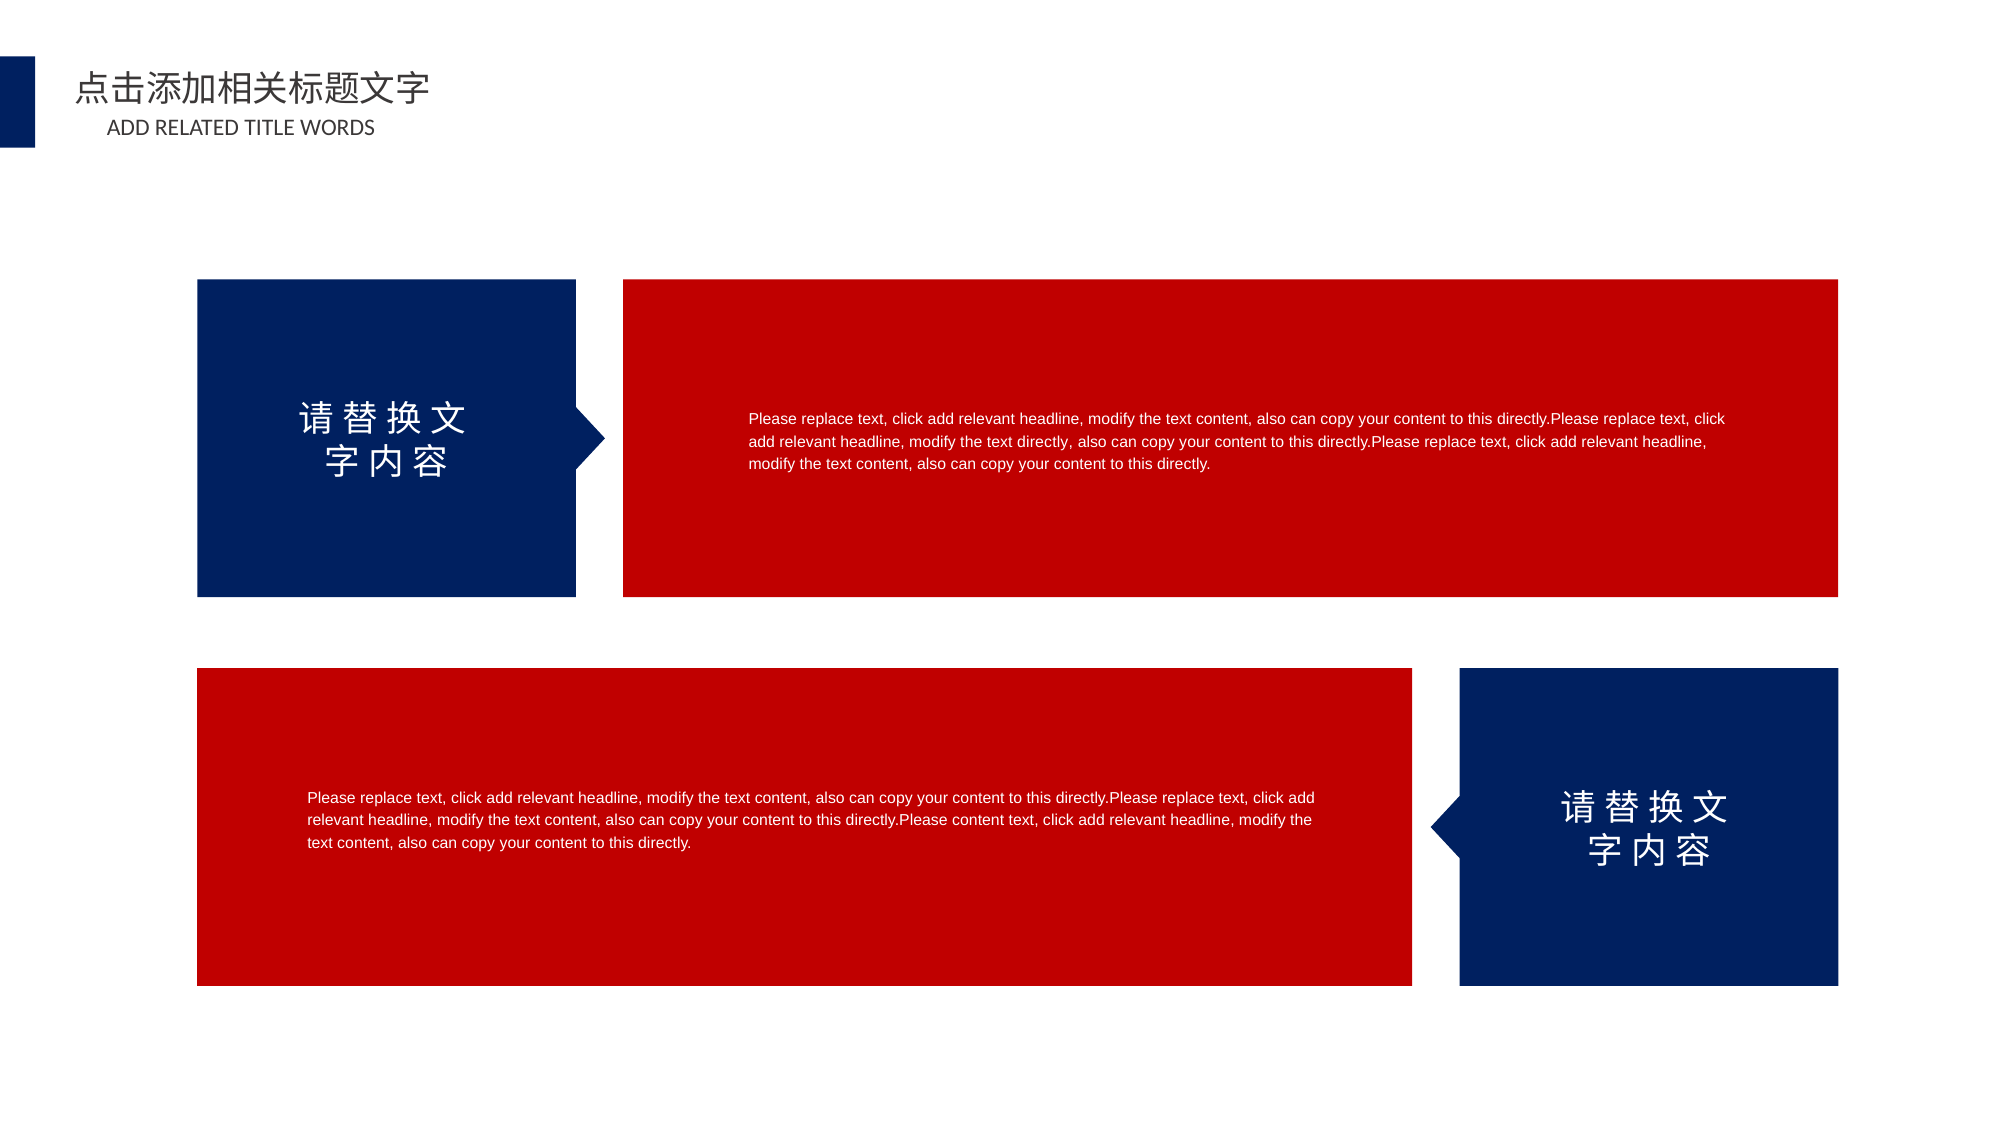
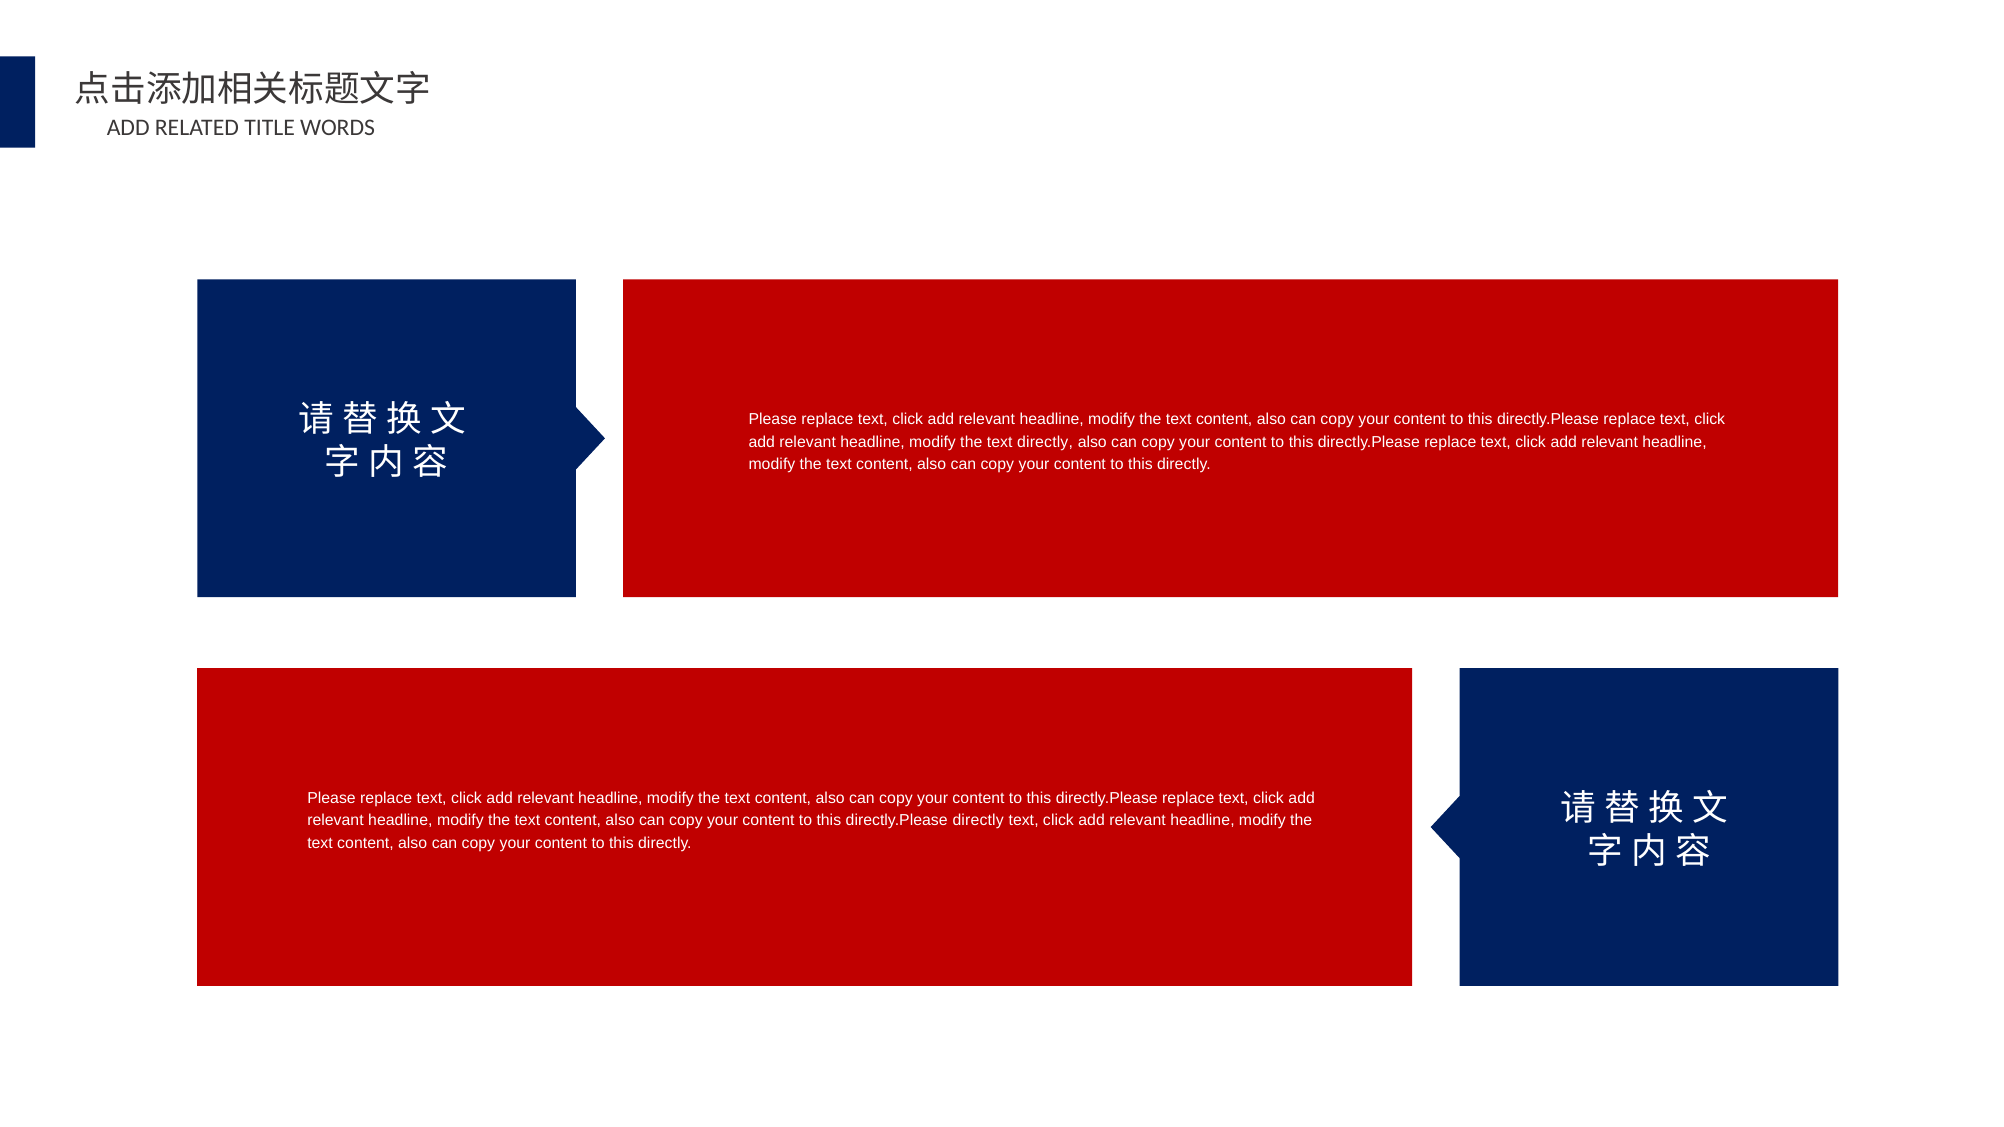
directly.Please content: content -> directly (978, 821)
